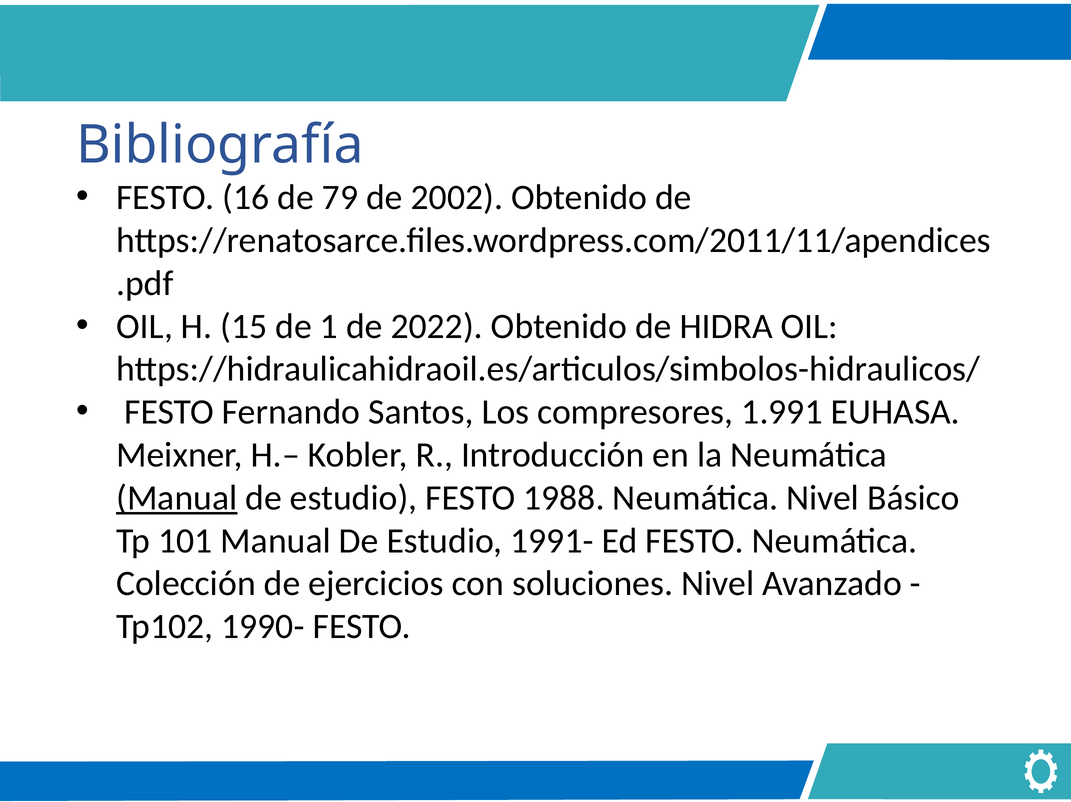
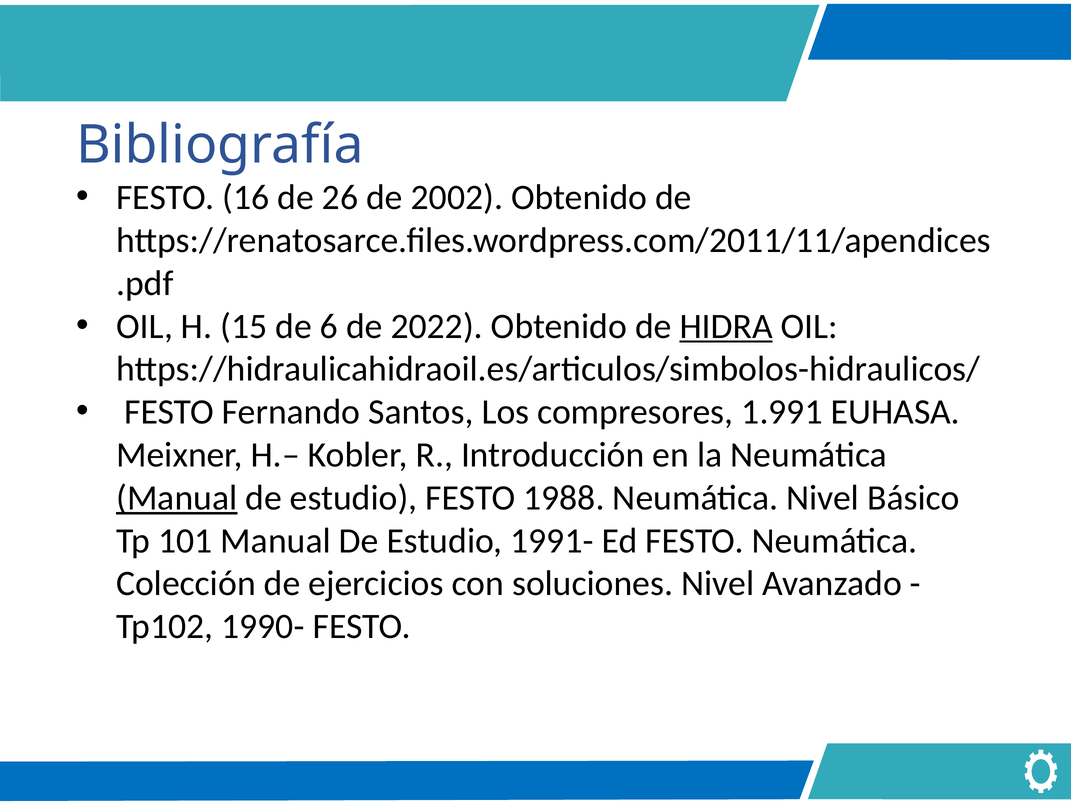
79: 79 -> 26 (340, 197)
1: 1 -> 6 (329, 326)
HIDRA underline: none -> present (726, 326)
